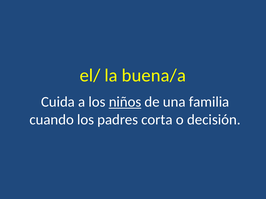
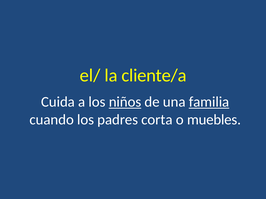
buena/a: buena/a -> cliente/a (154, 76)
familia underline: none -> present (209, 102)
decisión: decisión -> muebles (214, 120)
